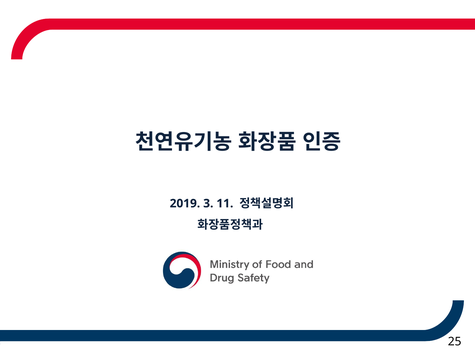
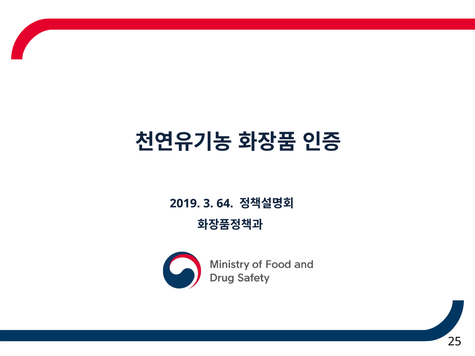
11: 11 -> 64 (225, 204)
